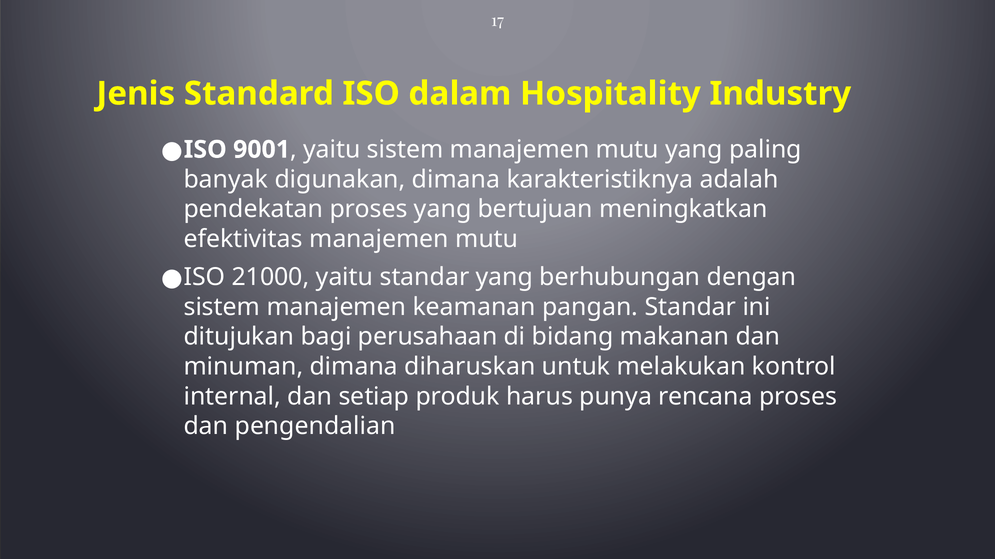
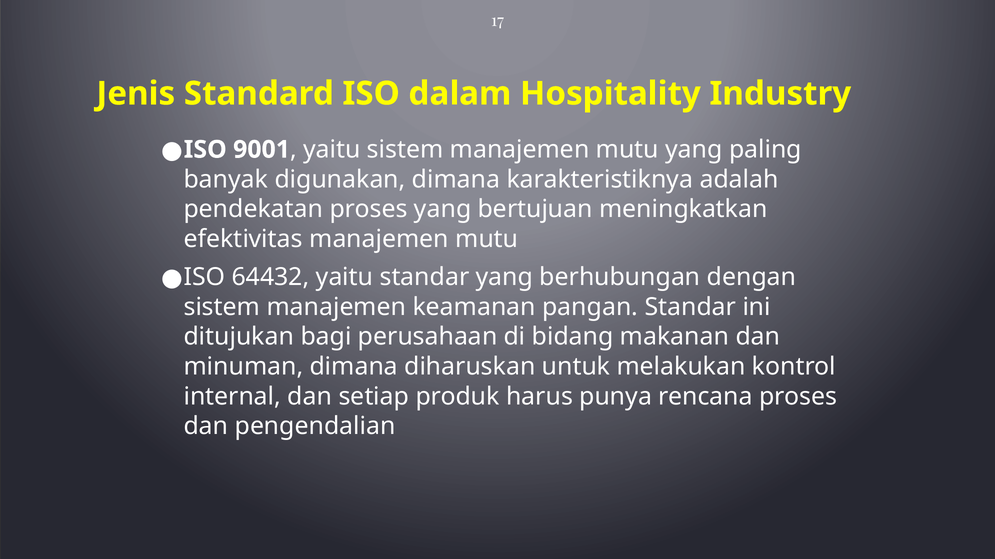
21000: 21000 -> 64432 (271, 277)
